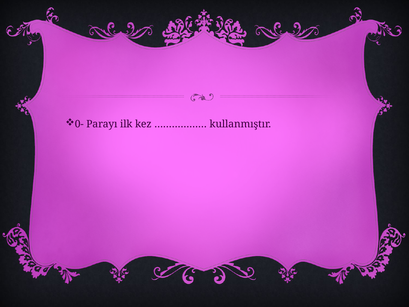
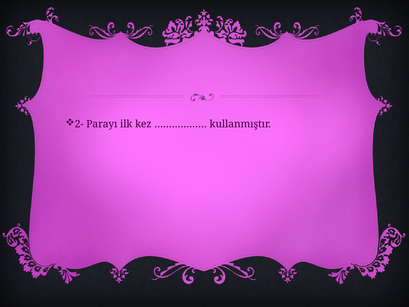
0-: 0- -> 2- (79, 124)
